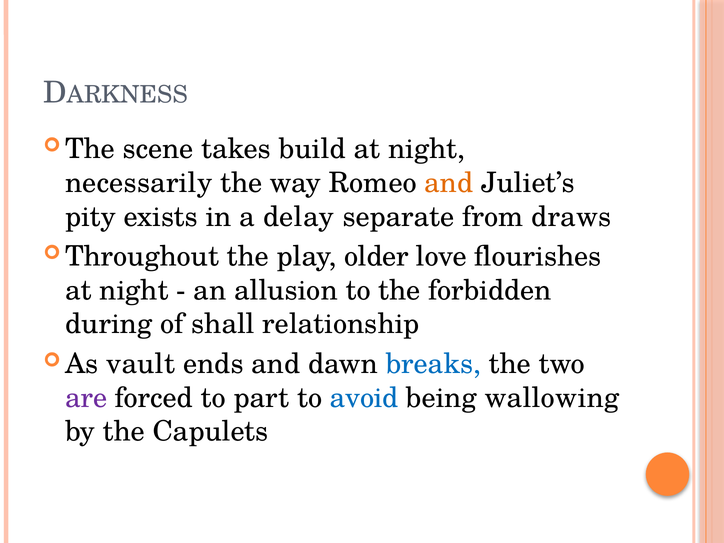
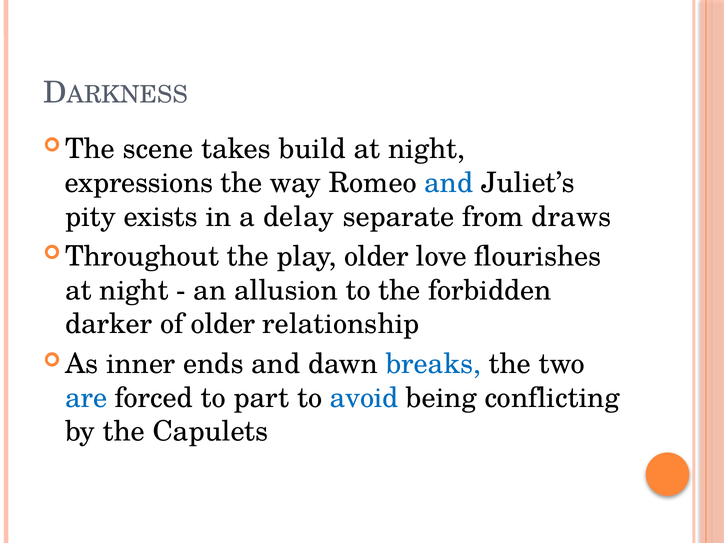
necessarily: necessarily -> expressions (139, 183)
and colour: orange -> blue (449, 183)
during: during -> darker (109, 324)
of shall: shall -> older (223, 324)
vault: vault -> inner (141, 364)
are colour: purple -> blue (86, 398)
wallowing: wallowing -> conflicting (552, 398)
